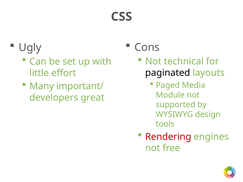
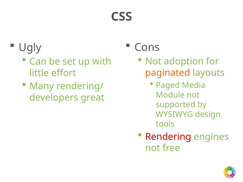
technical: technical -> adoption (184, 62)
paginated colour: black -> orange (168, 73)
important/: important/ -> rendering/ (80, 86)
